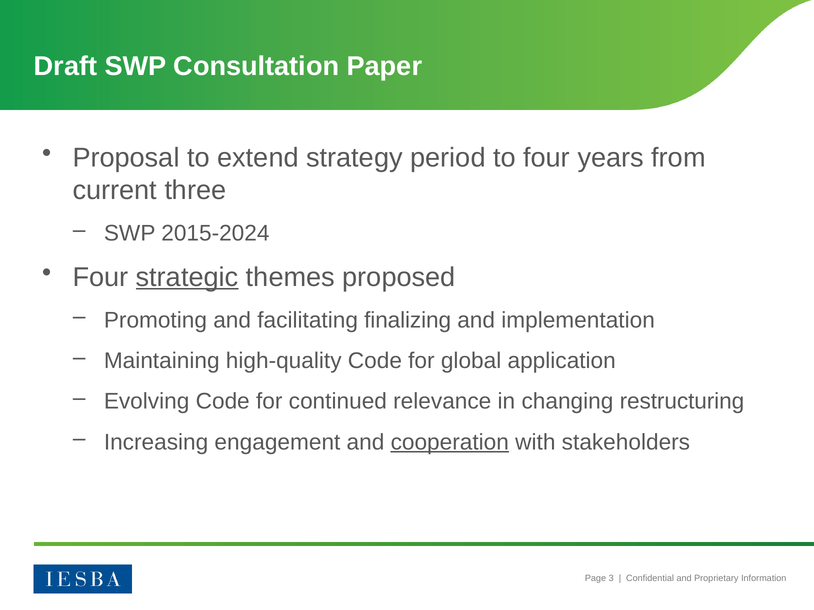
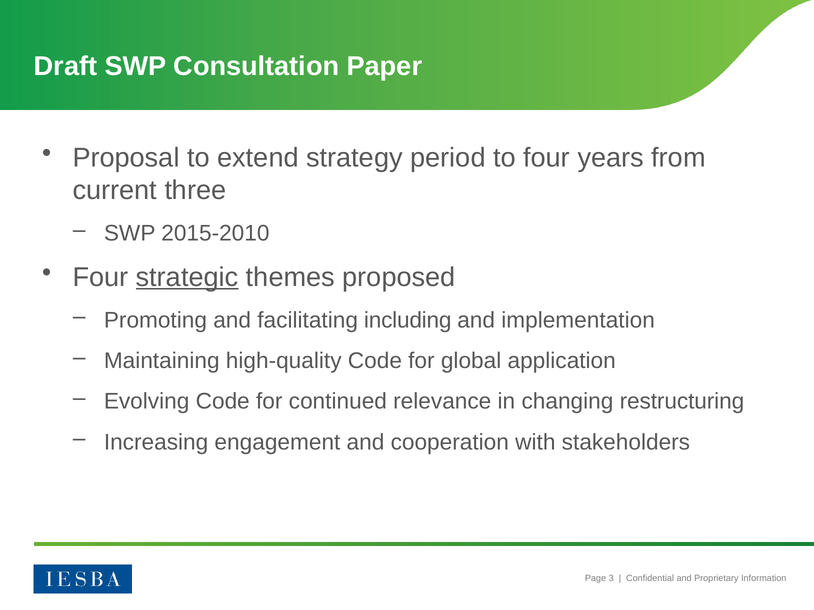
2015-2024: 2015-2024 -> 2015-2010 (215, 234)
finalizing: finalizing -> including (408, 320)
cooperation underline: present -> none (450, 442)
